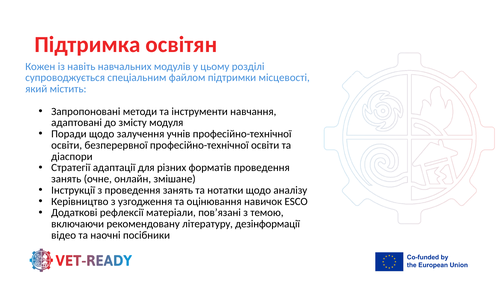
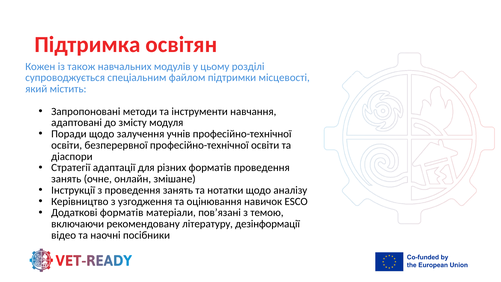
навіть: навіть -> також (81, 66)
Додаткові рефлексії: рефлексії -> форматів (122, 213)
